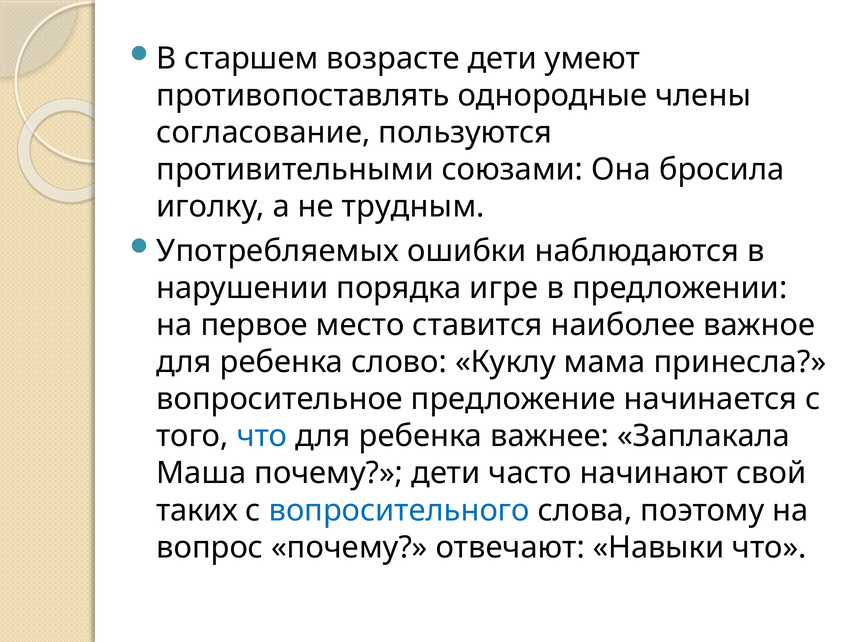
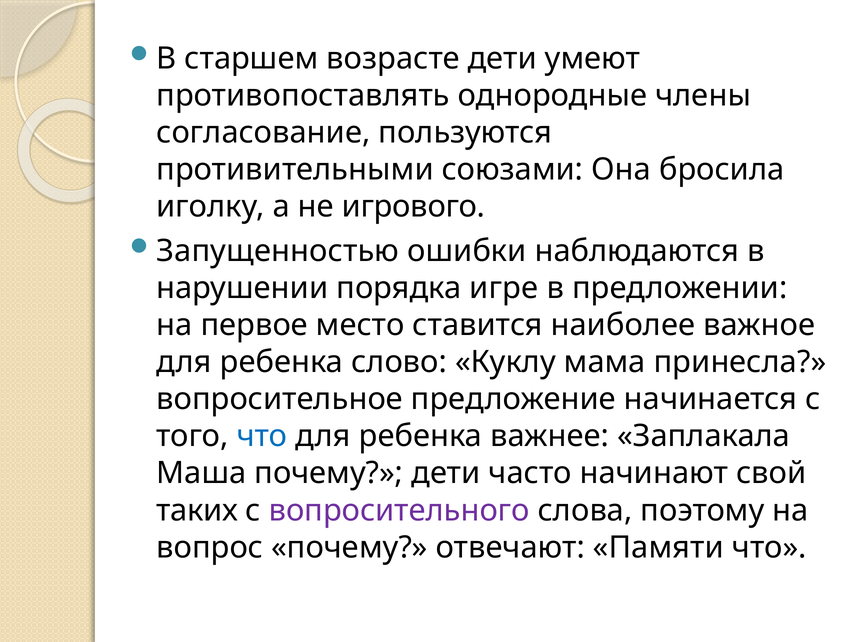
трудным: трудным -> игрового (413, 207)
Употребляемых: Употребляемых -> Запущенностью (278, 251)
вопросительного colour: blue -> purple (399, 510)
Навыки: Навыки -> Памяти (658, 547)
